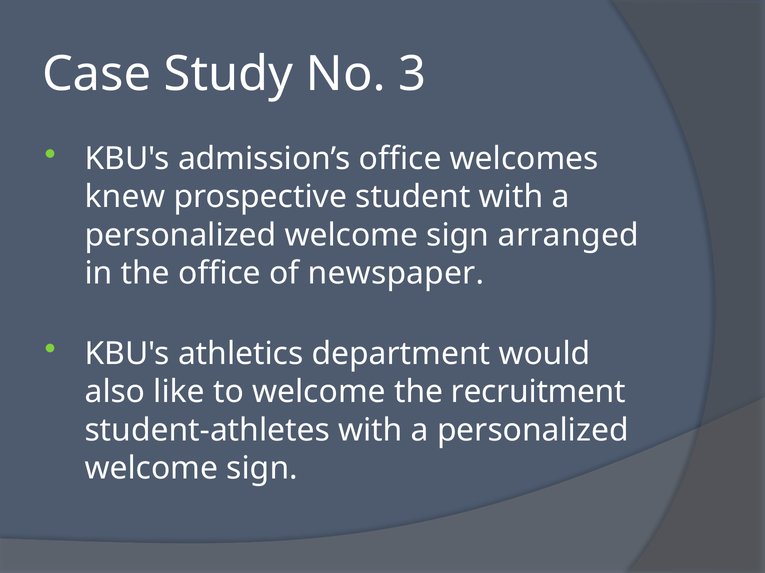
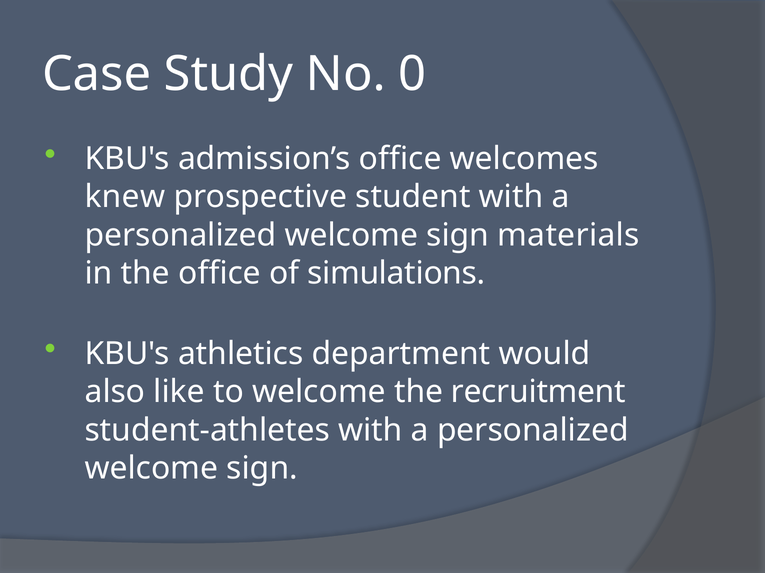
3: 3 -> 0 (412, 74)
arranged: arranged -> materials (568, 235)
newspaper: newspaper -> simulations (396, 274)
